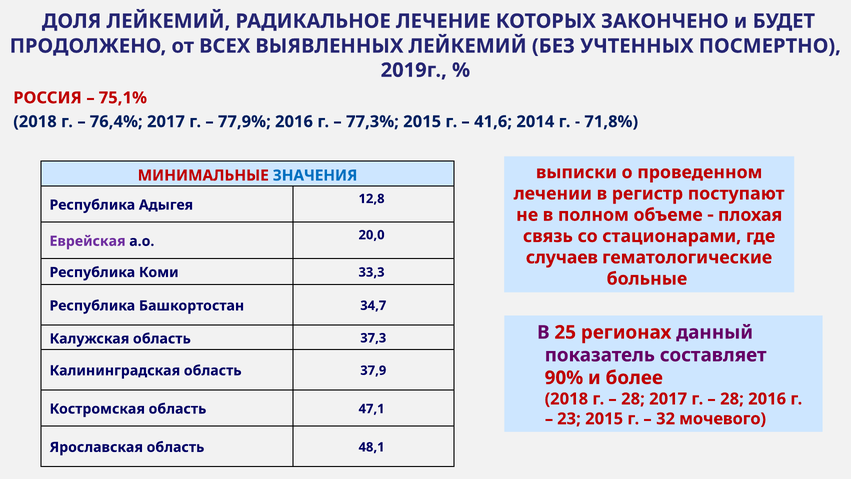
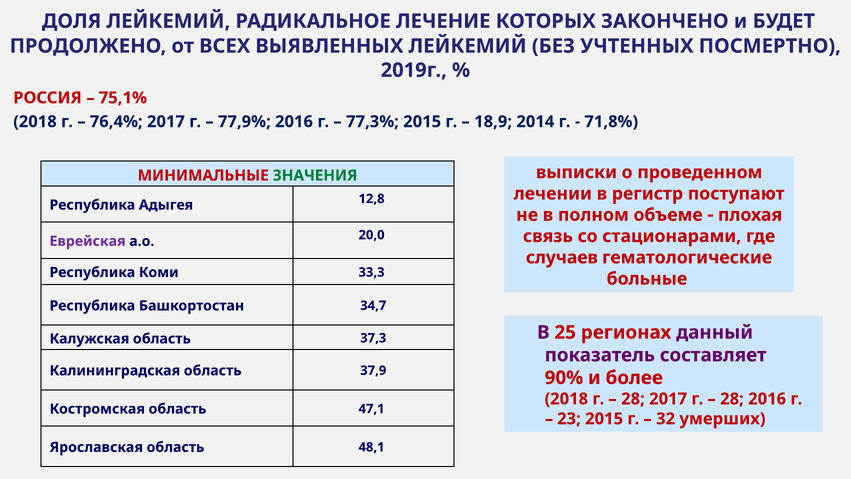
41,6: 41,6 -> 18,9 (493, 122)
ЗНАЧЕНИЯ colour: blue -> green (315, 175)
мочевого: мочевого -> умерших (722, 419)
